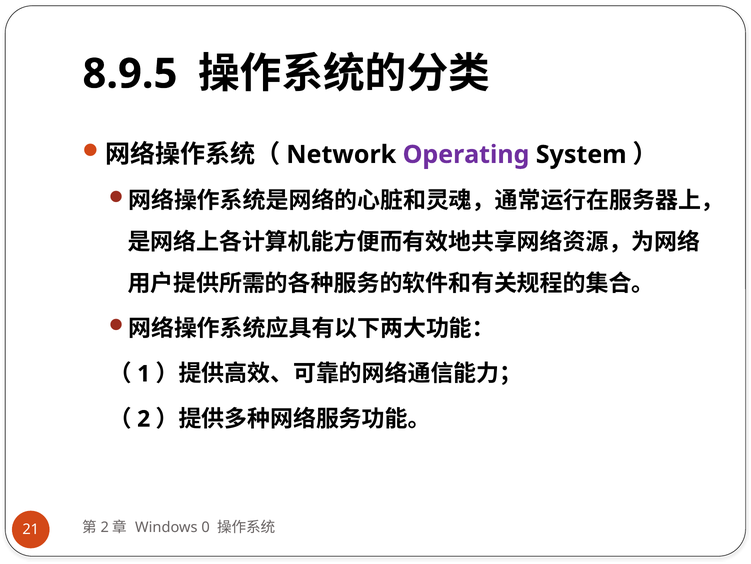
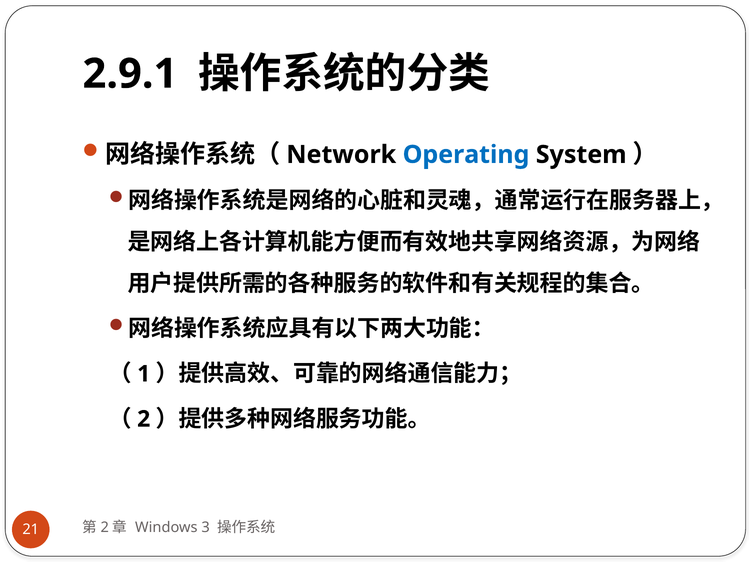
8.9.5: 8.9.5 -> 2.9.1 (130, 74)
Operating colour: purple -> blue (466, 154)
0: 0 -> 3 (206, 527)
